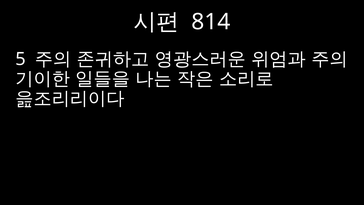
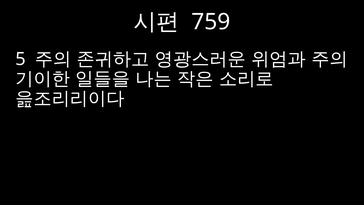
814: 814 -> 759 (211, 22)
